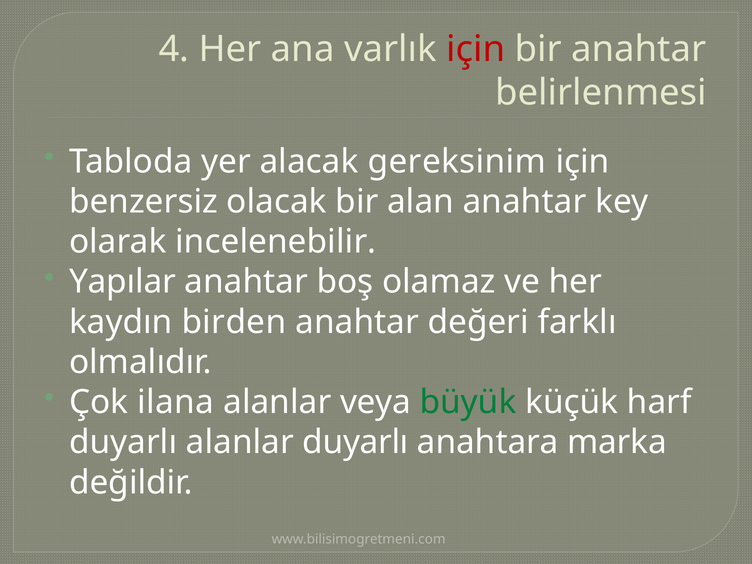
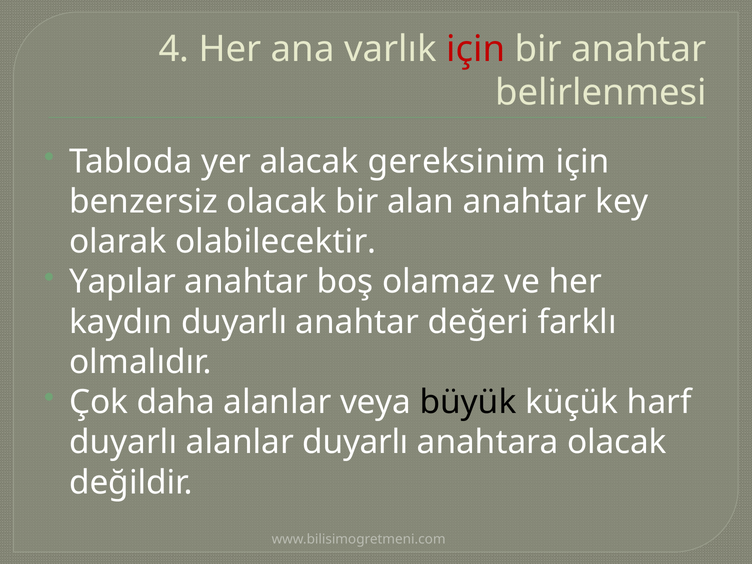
incelenebilir: incelenebilir -> olabilecektir (276, 242)
kaydın birden: birden -> duyarlı (234, 322)
ilana: ilana -> daha (176, 402)
büyük colour: green -> black (468, 402)
anahtara marka: marka -> olacak (617, 442)
